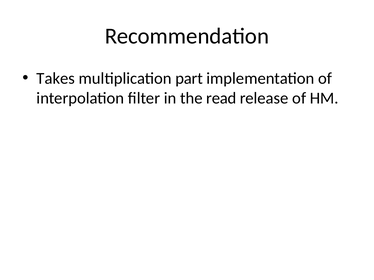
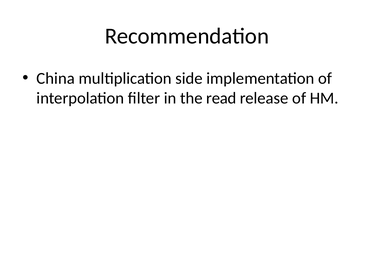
Takes: Takes -> China (56, 78)
part: part -> side (189, 78)
